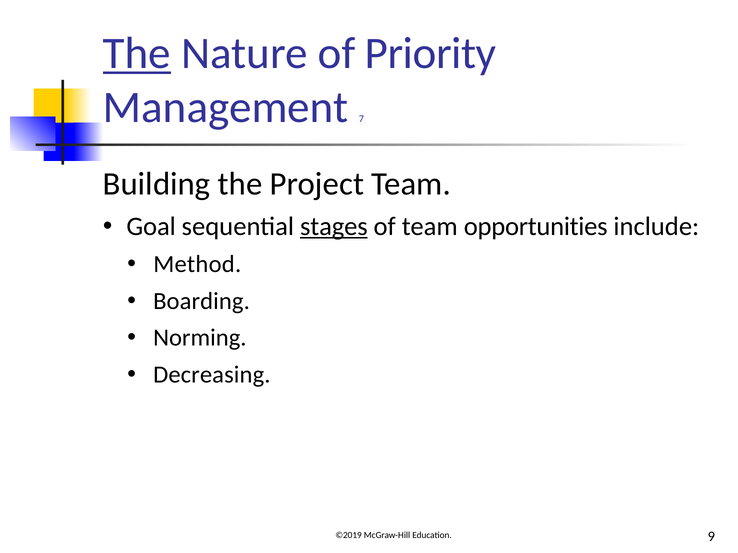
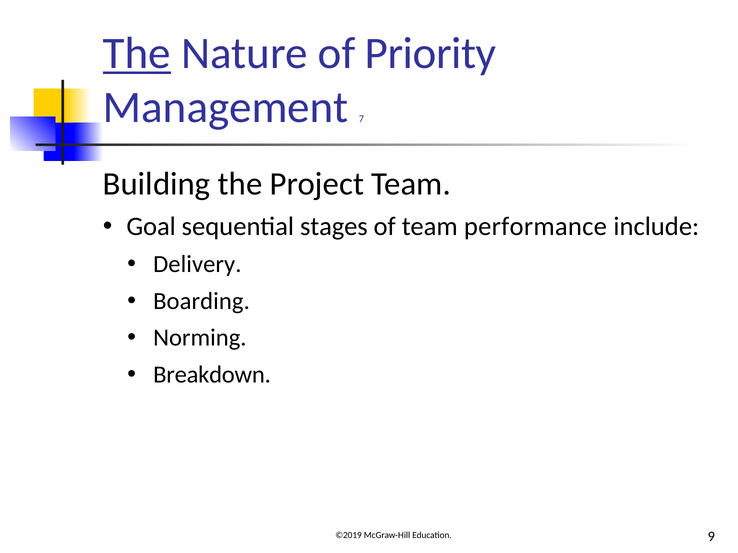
stages underline: present -> none (334, 226)
opportunities: opportunities -> performance (535, 226)
Method: Method -> Delivery (197, 264)
Decreasing: Decreasing -> Breakdown (212, 375)
